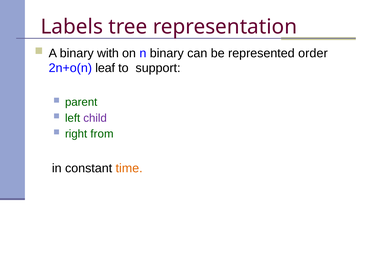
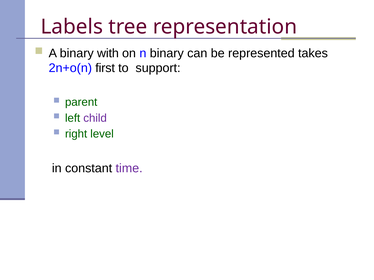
order: order -> takes (313, 53)
leaf: leaf -> first (105, 68)
from: from -> level (102, 134)
time colour: orange -> purple (129, 169)
